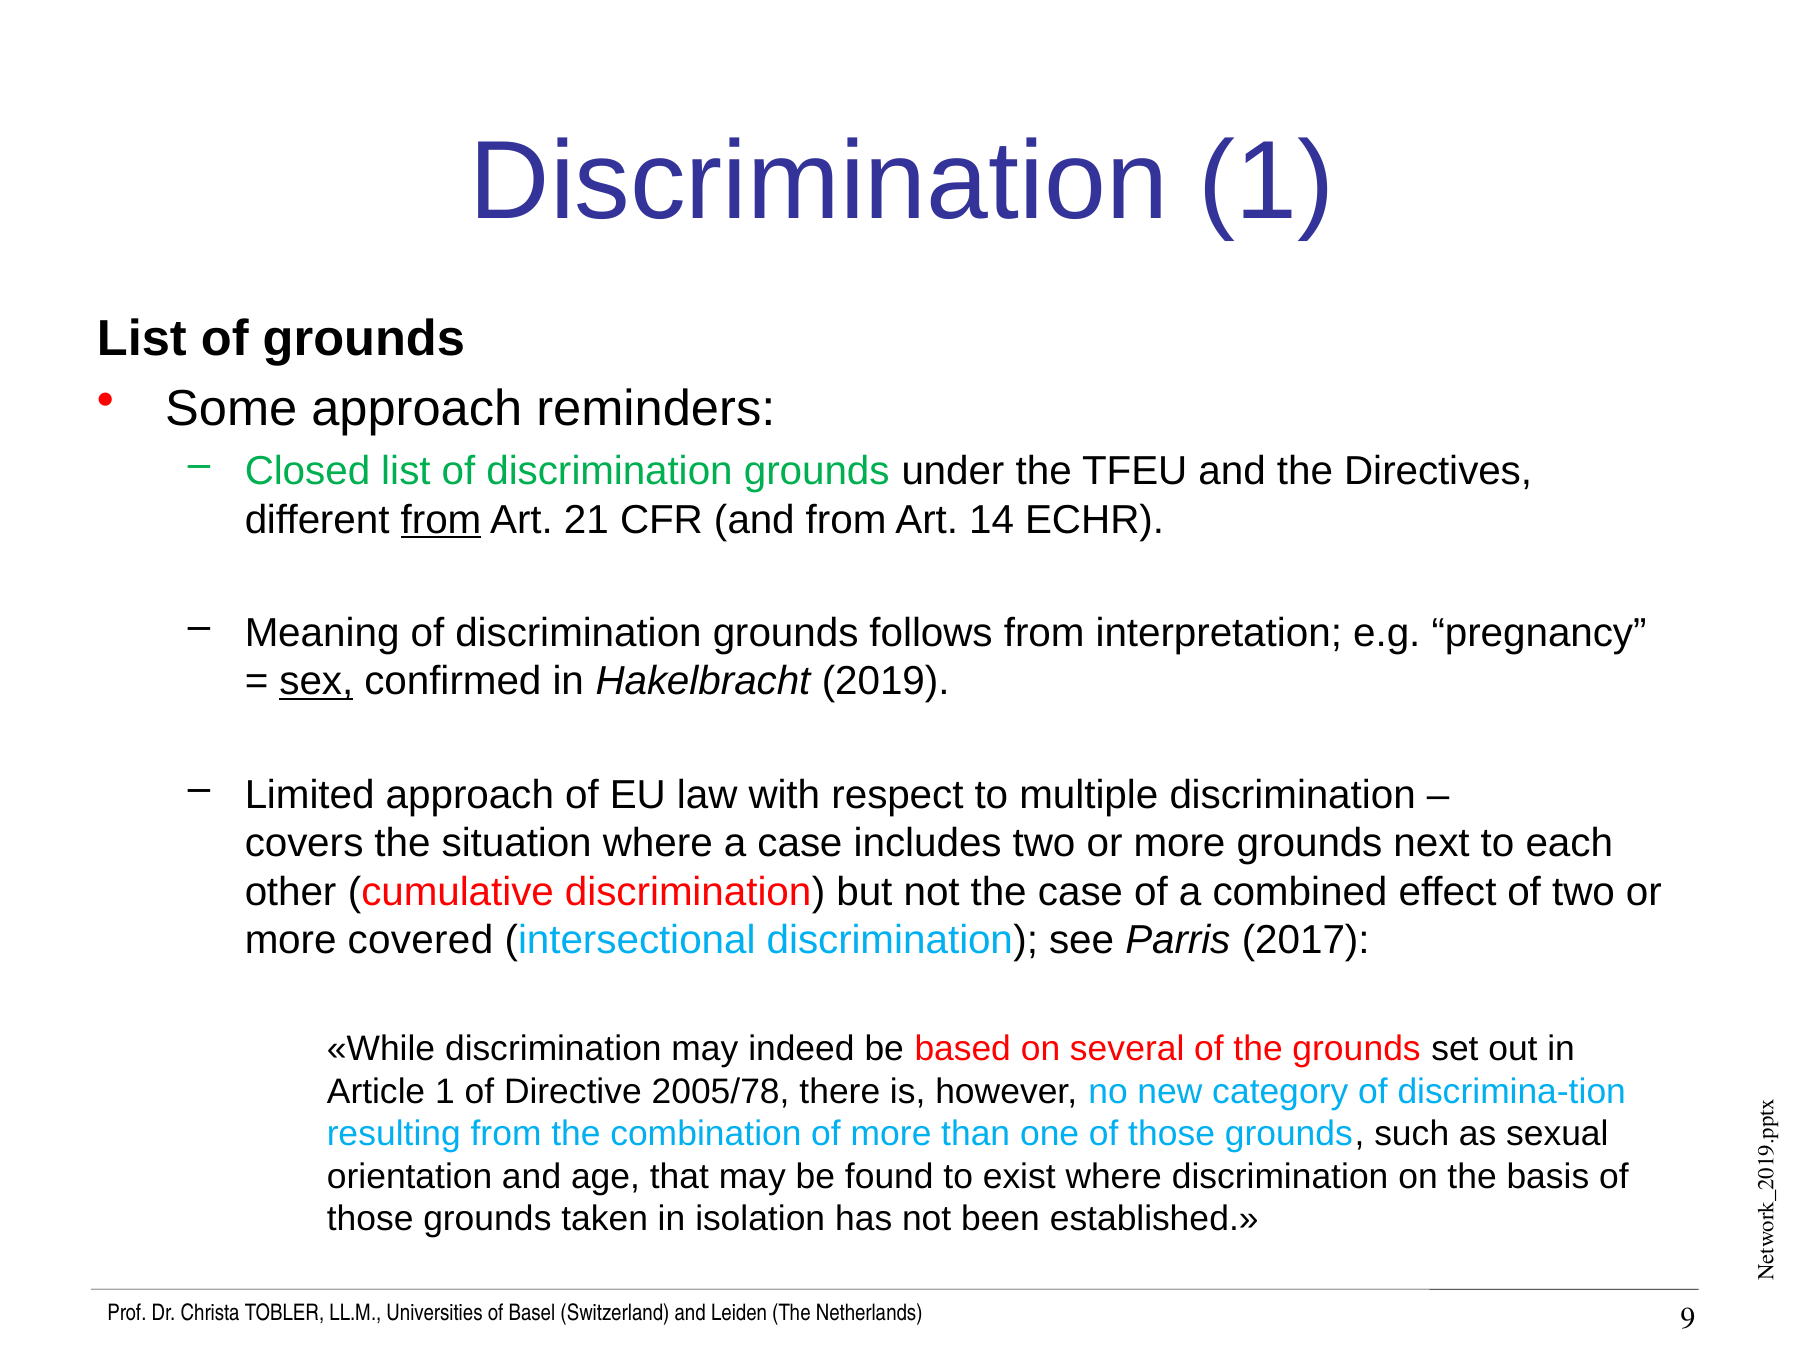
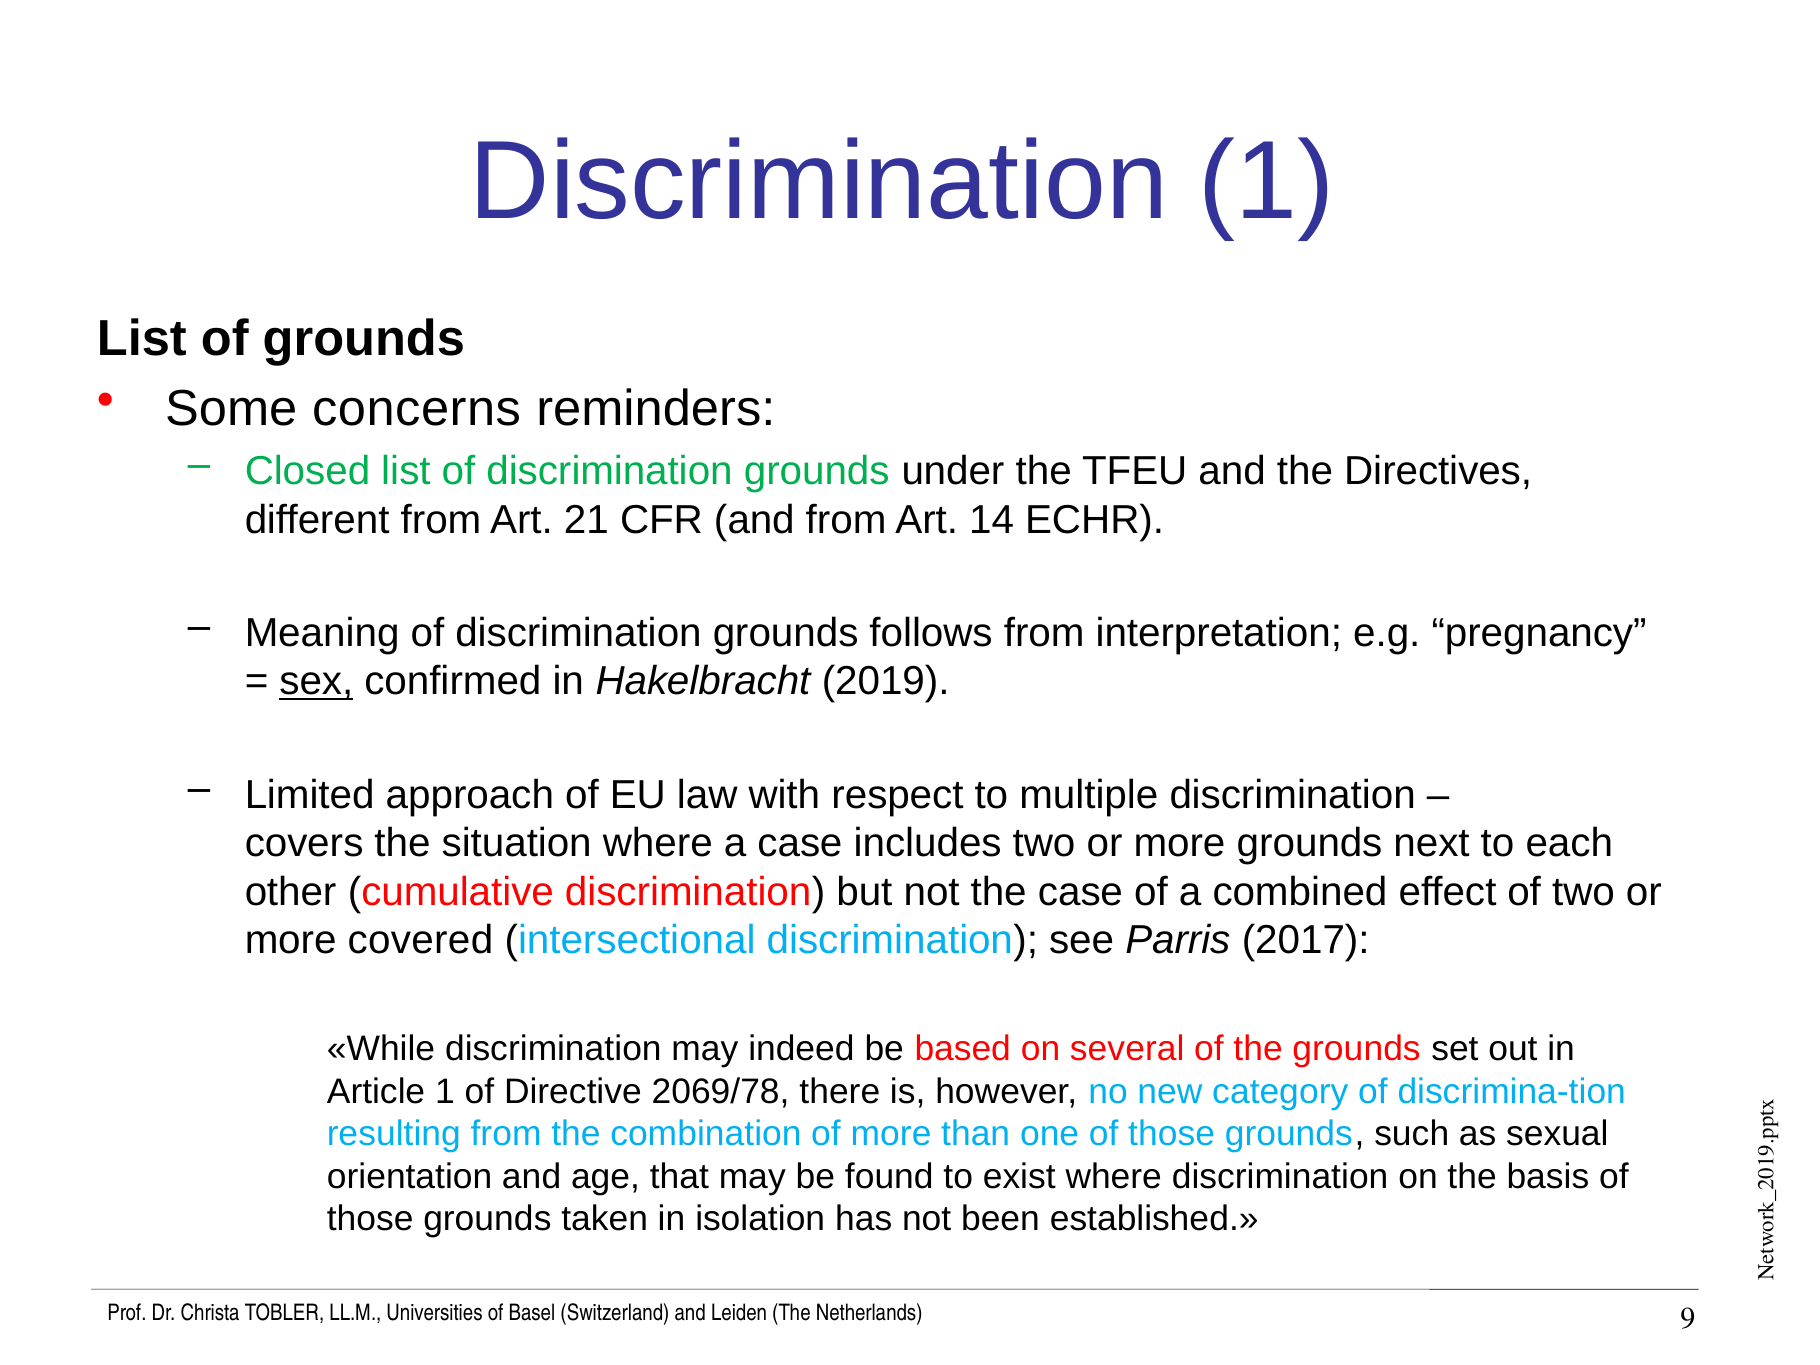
Some approach: approach -> concerns (417, 409)
from underline: present -> none (441, 520)
2005/78: 2005/78 -> 2069/78 (721, 1092)
